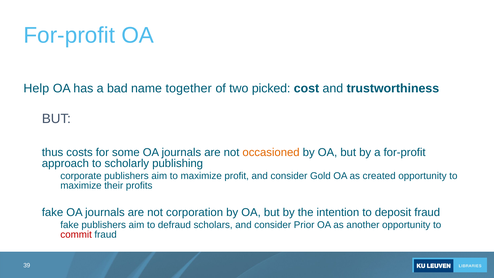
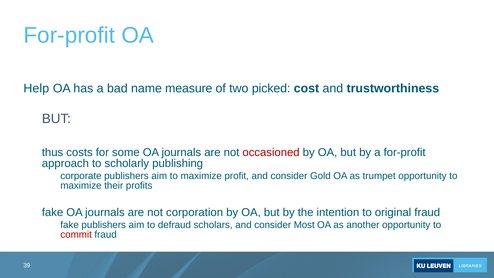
together: together -> measure (189, 88)
occasioned colour: orange -> red (271, 152)
created: created -> trumpet (379, 176)
deposit: deposit -> original (393, 212)
Prior: Prior -> Most (304, 225)
